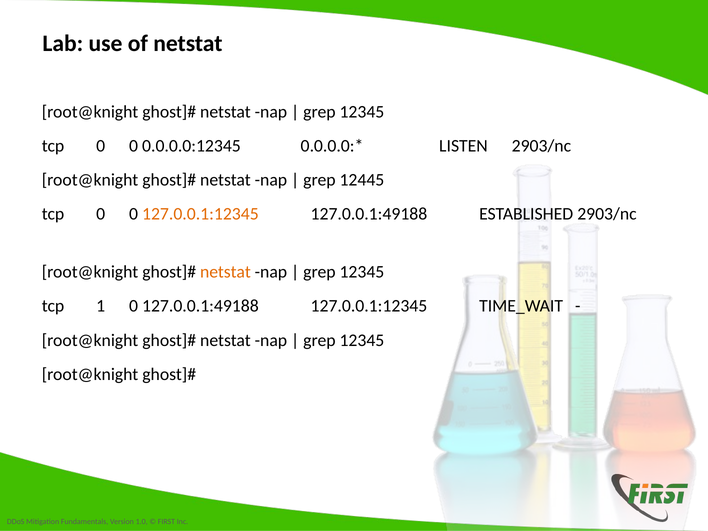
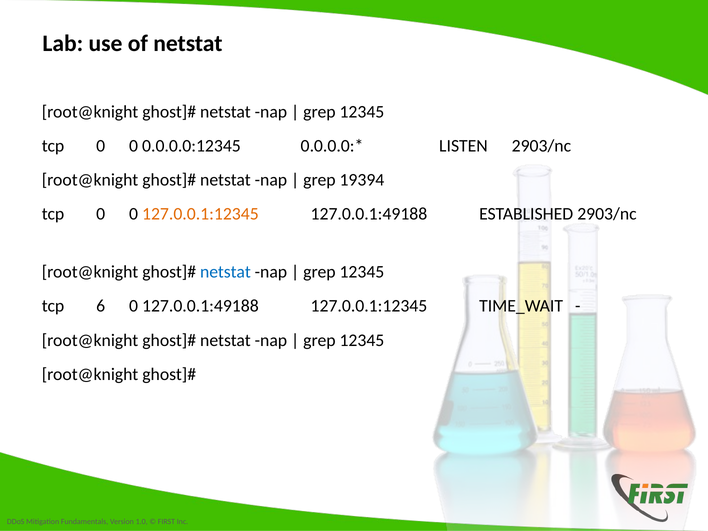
12445: 12445 -> 19394 (362, 180)
netstat colour: orange -> blue (225, 272)
1: 1 -> 6 (101, 306)
